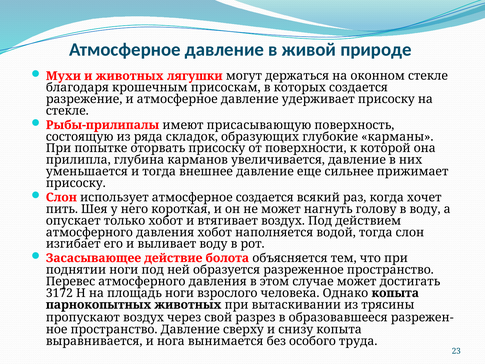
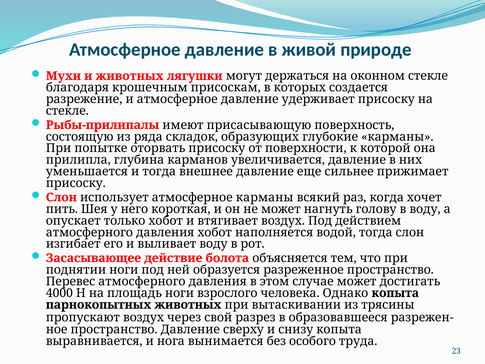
атмосферное создается: создается -> карманы (265, 197)
3172: 3172 -> 4000 (59, 293)
